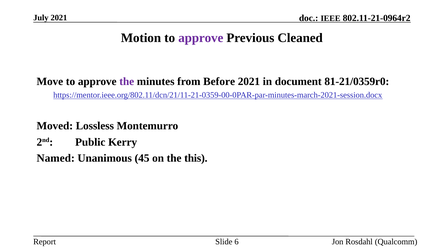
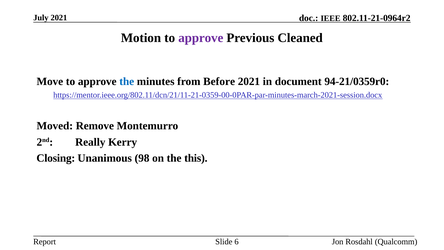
the colour: purple -> blue (127, 81)
81-21/0359r0: 81-21/0359r0 -> 94-21/0359r0 (357, 81)
Lossless: Lossless -> Remove (95, 126)
Public: Public -> Really (90, 142)
Named: Named -> Closing (56, 158)
45: 45 -> 98 (142, 158)
